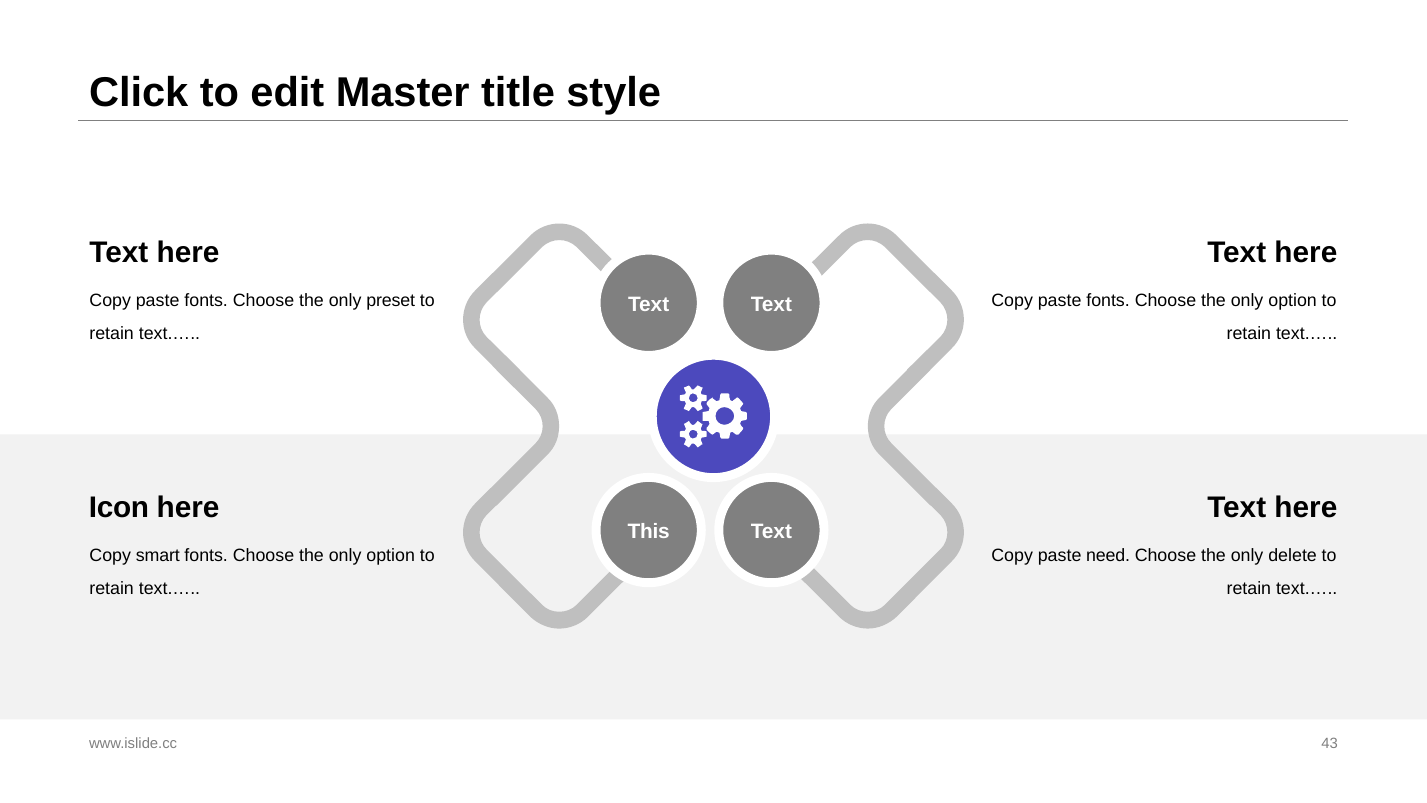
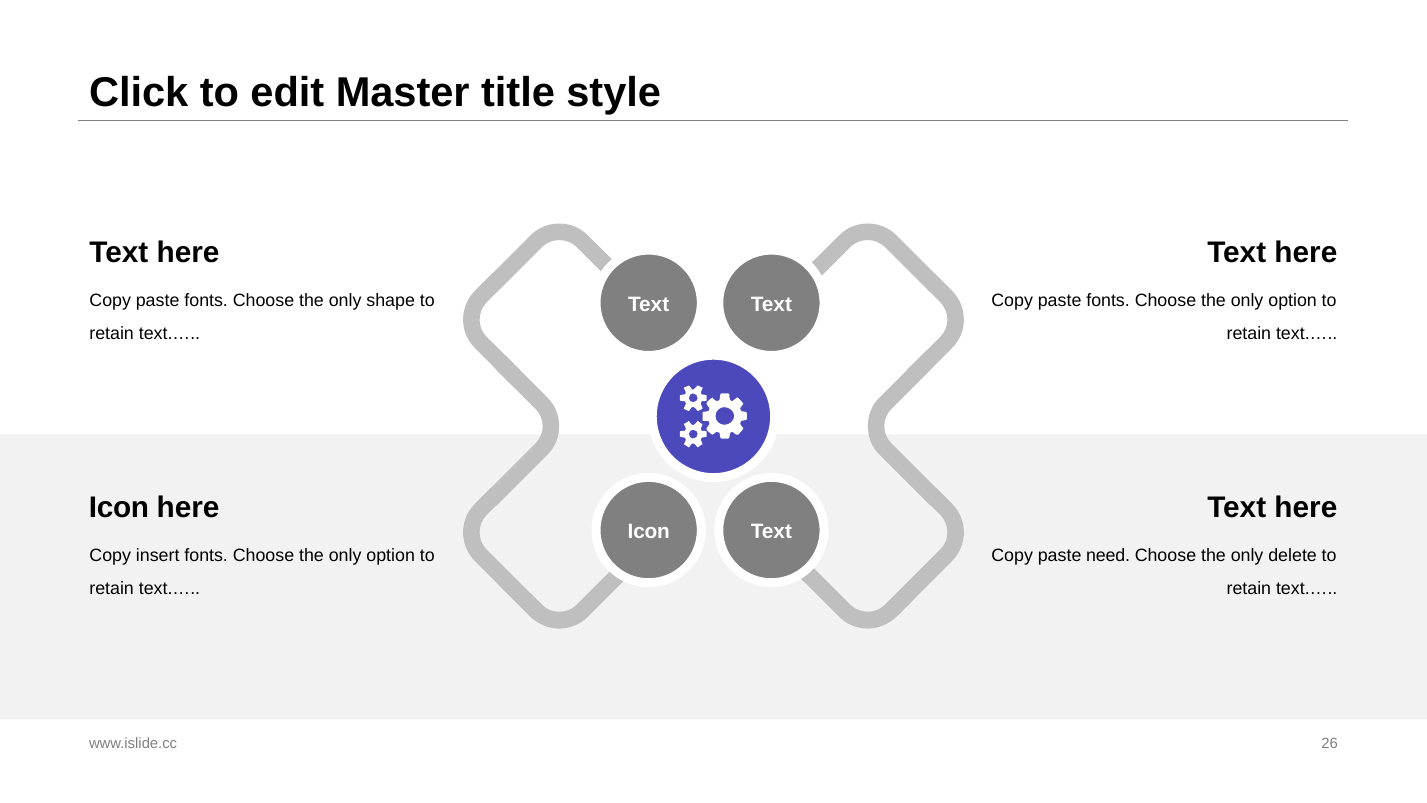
preset: preset -> shape (391, 301)
This: This -> Icon (649, 531)
smart: smart -> insert (158, 556)
43: 43 -> 26 (1330, 744)
